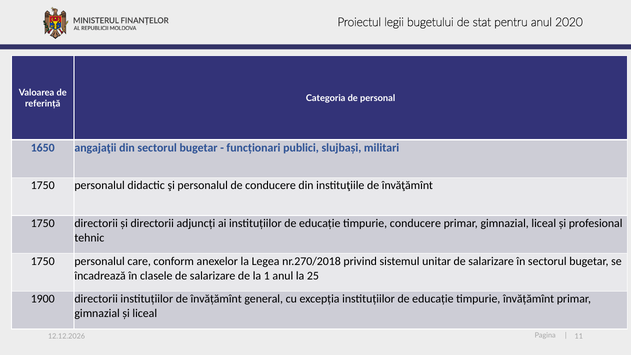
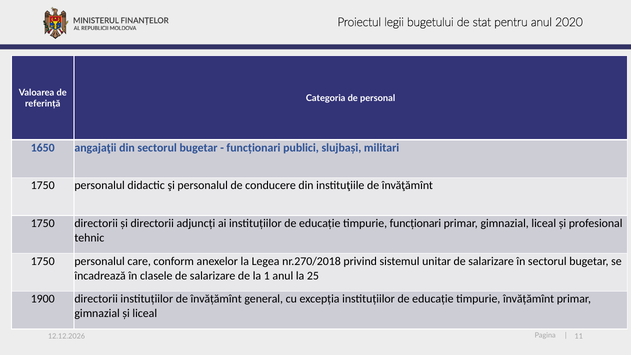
timpurie conducere: conducere -> funcționari (415, 223)
